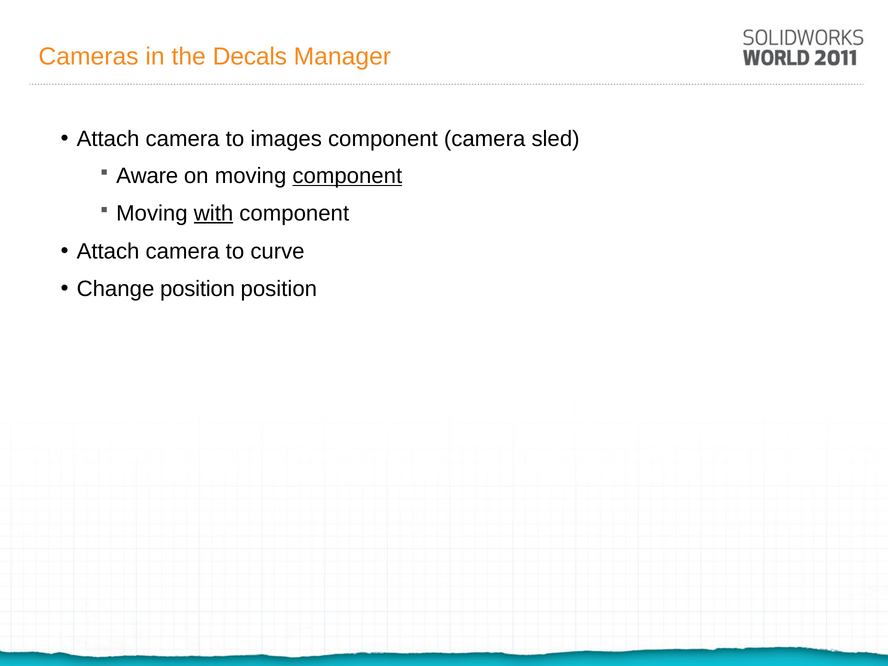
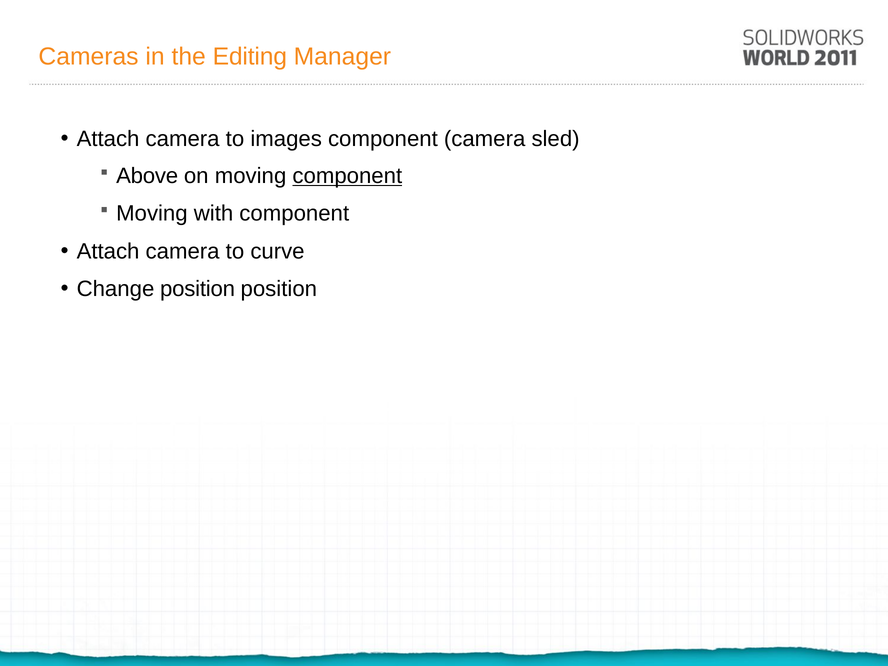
Decals: Decals -> Editing (250, 56)
Aware: Aware -> Above (147, 176)
with underline: present -> none (214, 213)
